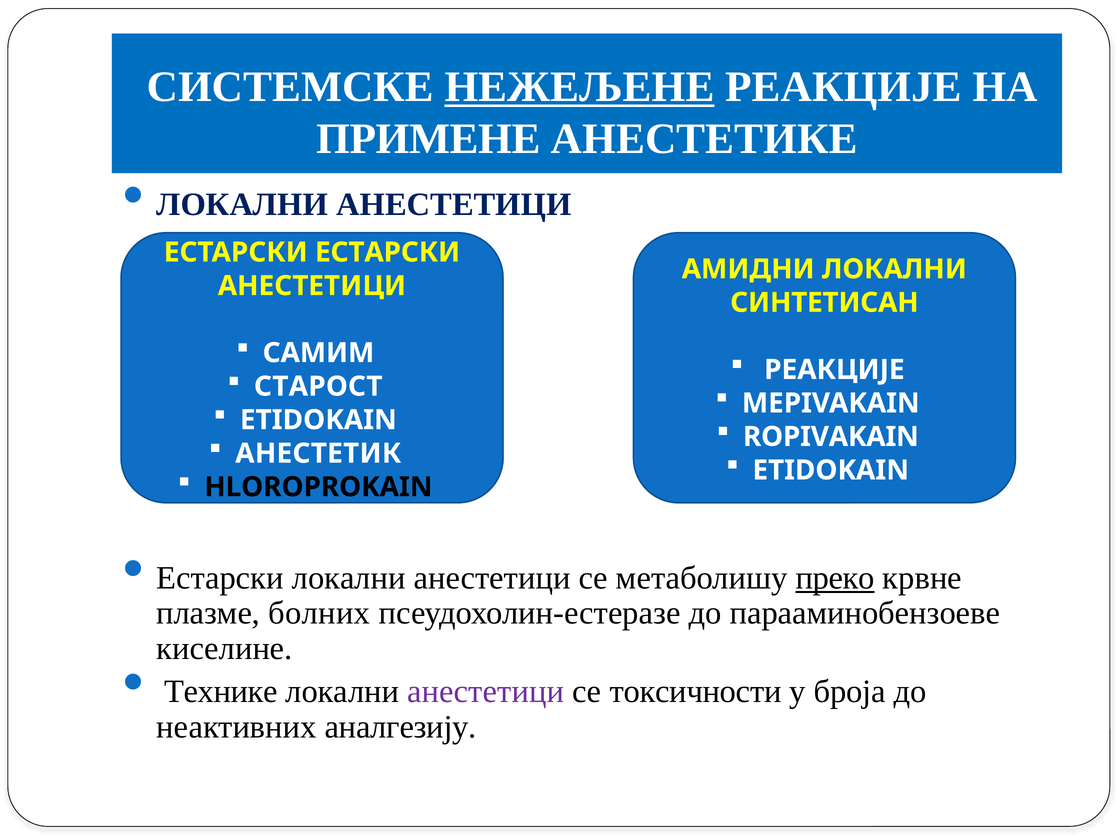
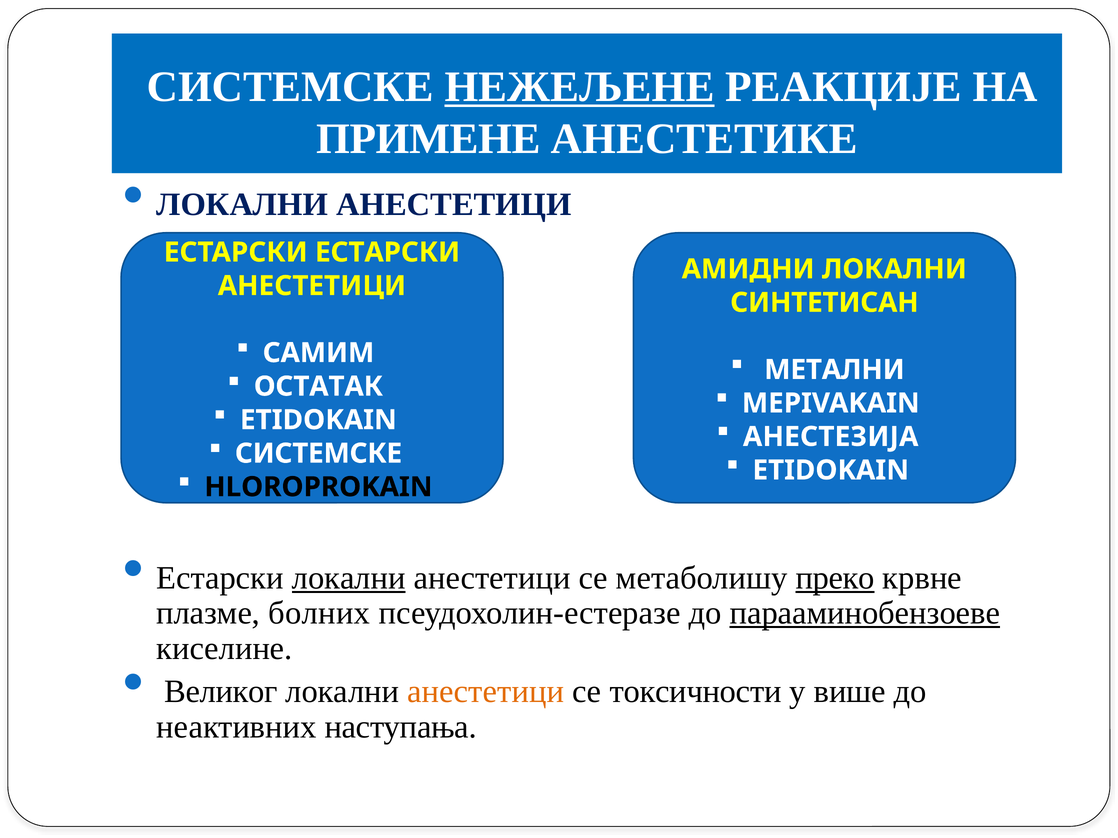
РЕАКЦИЈЕ: РЕАКЦИЈЕ -> МЕТАЛНИ (834, 370)
СТАРОСТ: СТАРОСТ -> ОСТАТАК (318, 387)
ROPIVAKAIN: ROPIVAKAIN -> АНЕСТЕЗИЈА (831, 437)
АНЕСТЕТИК: АНЕСТЕТИК -> СИСТЕМСКЕ (319, 454)
локални underline: none -> present (349, 578)
парааминобензоеве underline: none -> present (865, 614)
Технике: Технике -> Великог (221, 692)
анестетици colour: purple -> orange (486, 692)
броја: броја -> више (850, 692)
аналгезију: аналгезију -> наступања (401, 727)
